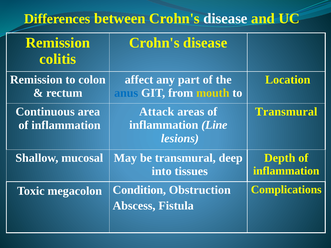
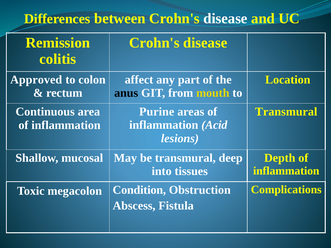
Remission: Remission -> Approved (36, 80)
anus colour: blue -> black (126, 93)
Attack: Attack -> Purine (157, 112)
Line: Line -> Acid (214, 125)
